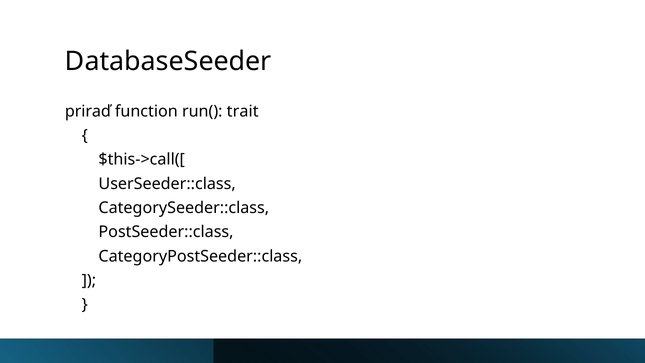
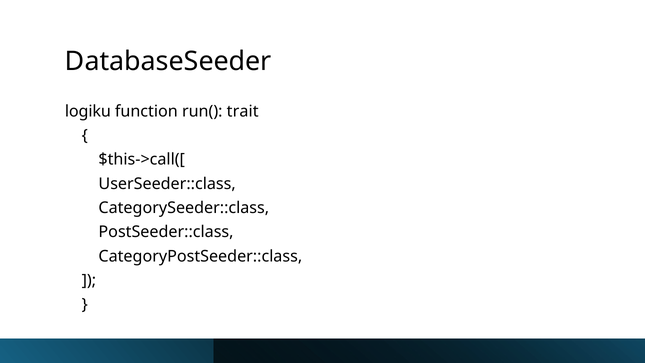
priraď: priraď -> logiku (88, 111)
